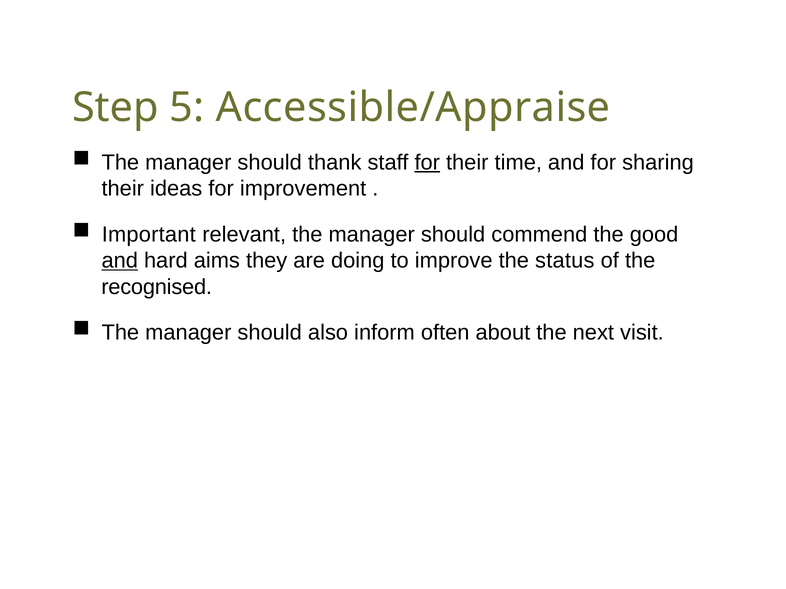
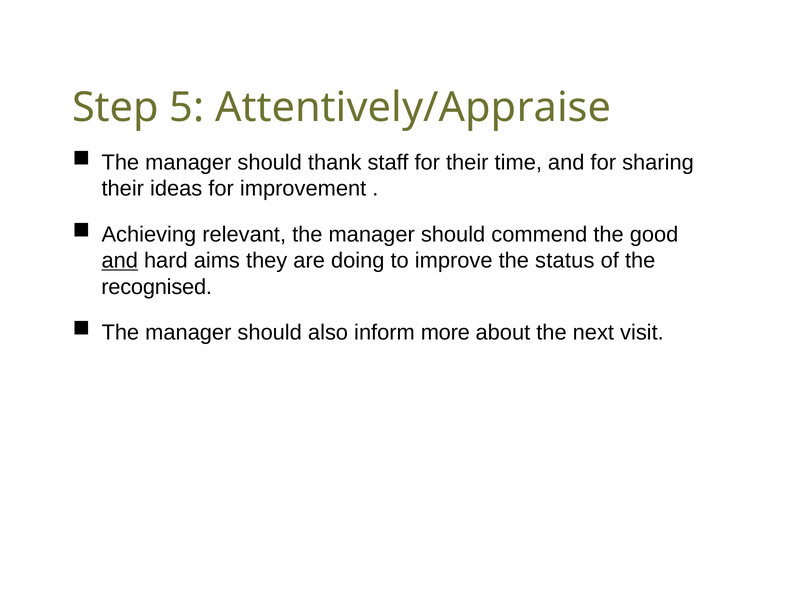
Accessible/Appraise: Accessible/Appraise -> Attentively/Appraise (413, 108)
for underline: present -> none (427, 163)
Important: Important -> Achieving (149, 235)
often: often -> more (445, 333)
